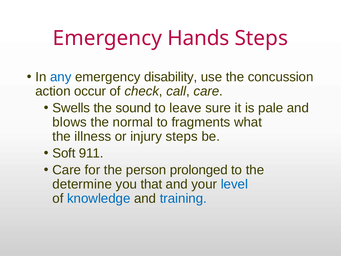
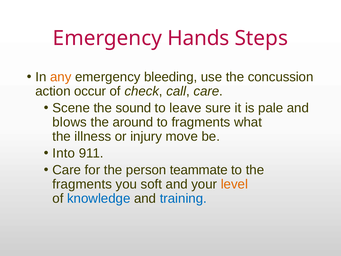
any colour: blue -> orange (61, 77)
disability: disability -> bleeding (171, 77)
Swells: Swells -> Scene (71, 108)
normal: normal -> around (133, 122)
injury steps: steps -> move (182, 136)
Soft: Soft -> Into (64, 153)
prolonged: prolonged -> teammate (199, 170)
determine: determine -> fragments (82, 184)
that: that -> soft (151, 184)
level colour: blue -> orange (234, 184)
